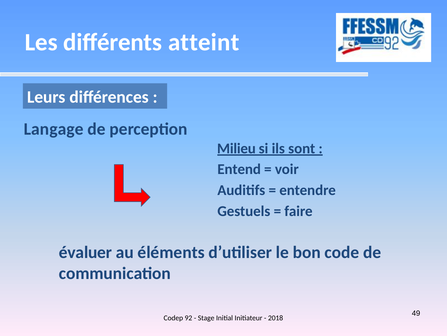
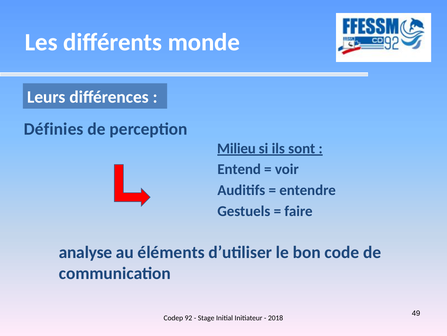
atteint: atteint -> monde (204, 42)
Langage: Langage -> Définies (54, 129)
évaluer: évaluer -> analyse (86, 252)
